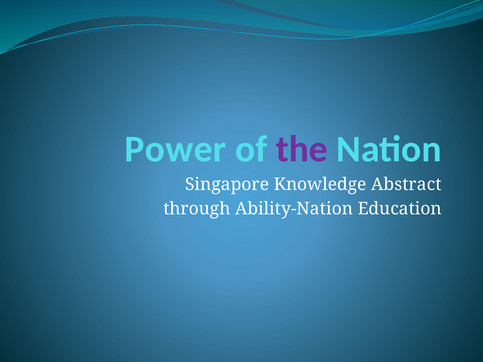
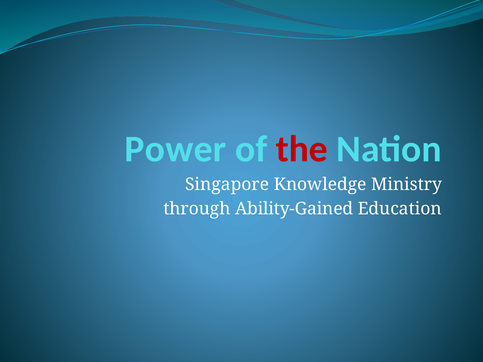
the colour: purple -> red (302, 149)
Abstract: Abstract -> Ministry (407, 185)
Ability-Nation: Ability-Nation -> Ability-Gained (294, 209)
